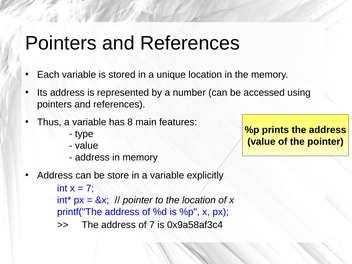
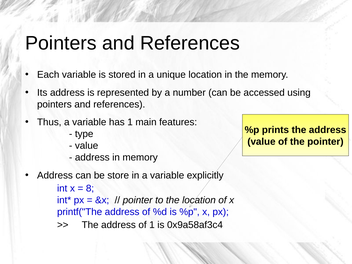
has 8: 8 -> 1 (130, 122)
7: 7 -> 8 (90, 188)
of 7: 7 -> 1 (152, 225)
